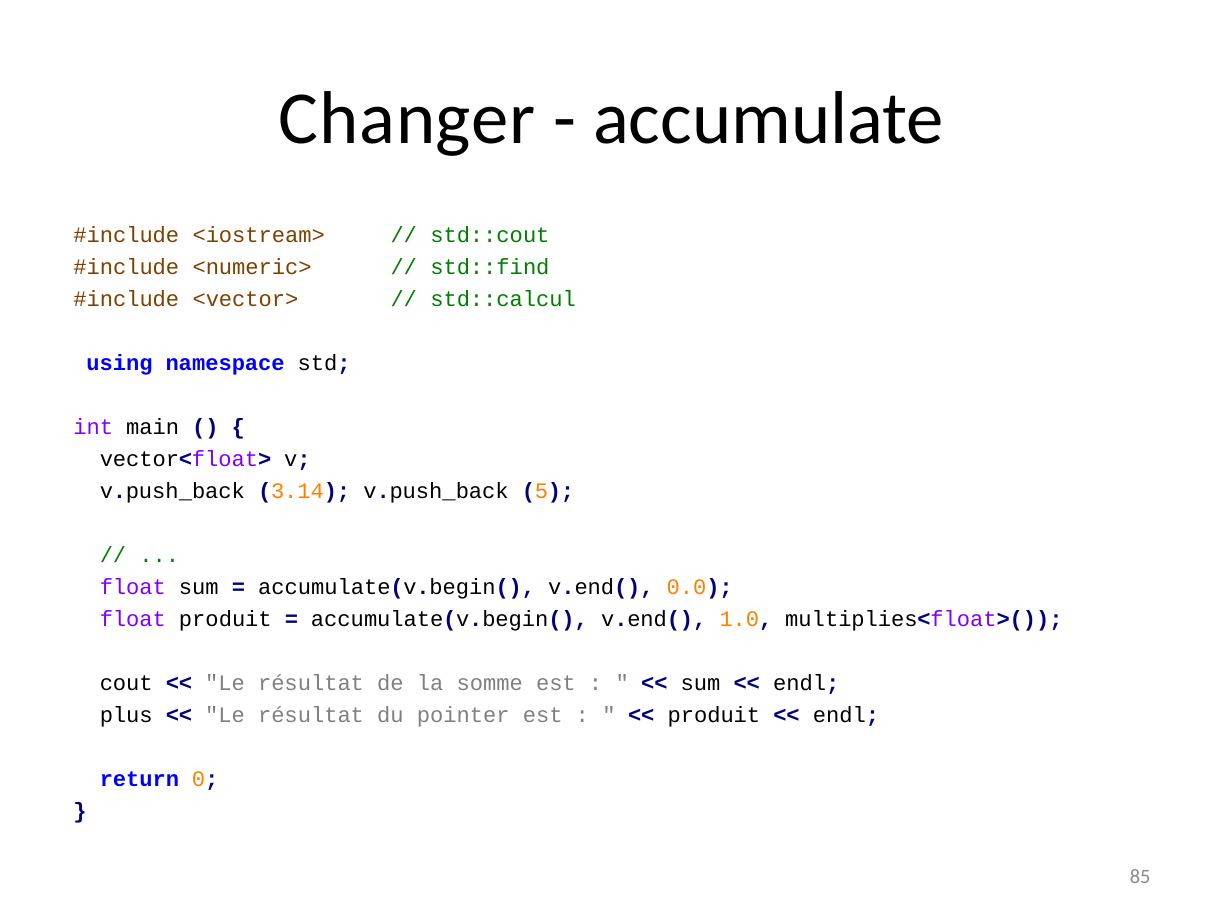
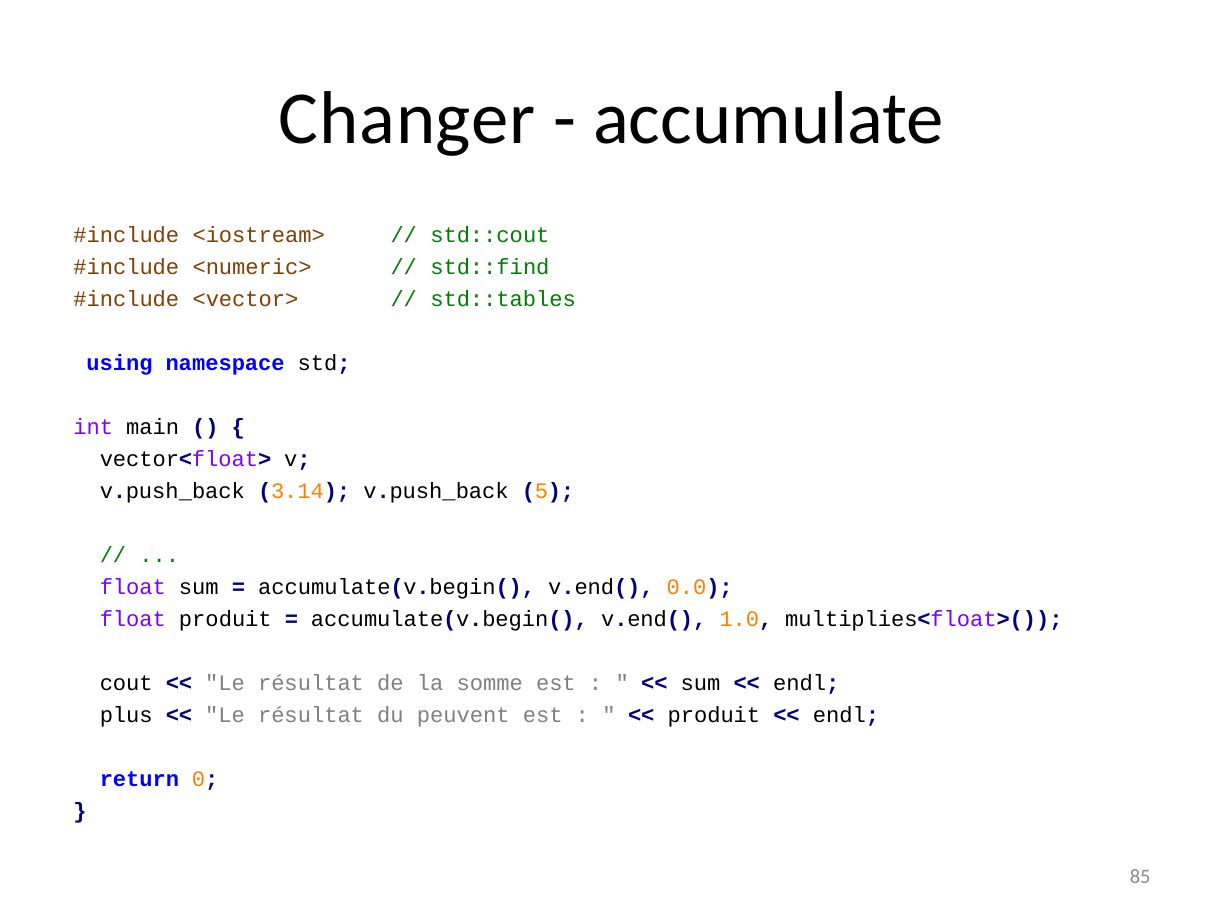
std::calcul: std::calcul -> std::tables (503, 299)
pointer: pointer -> peuvent (463, 715)
